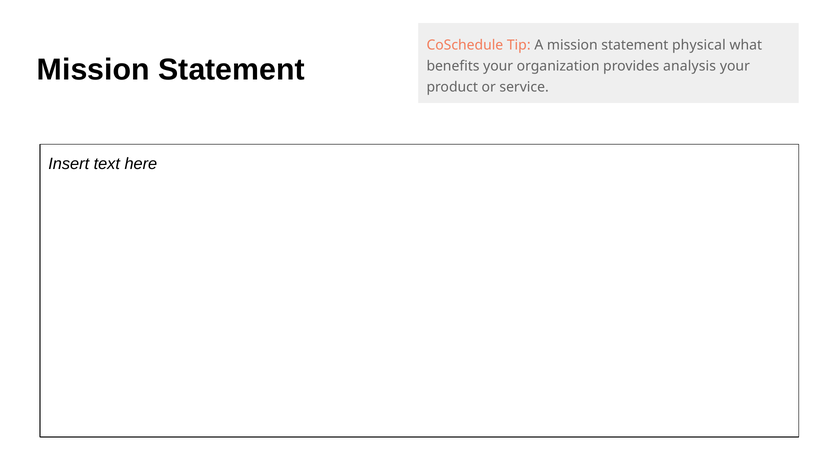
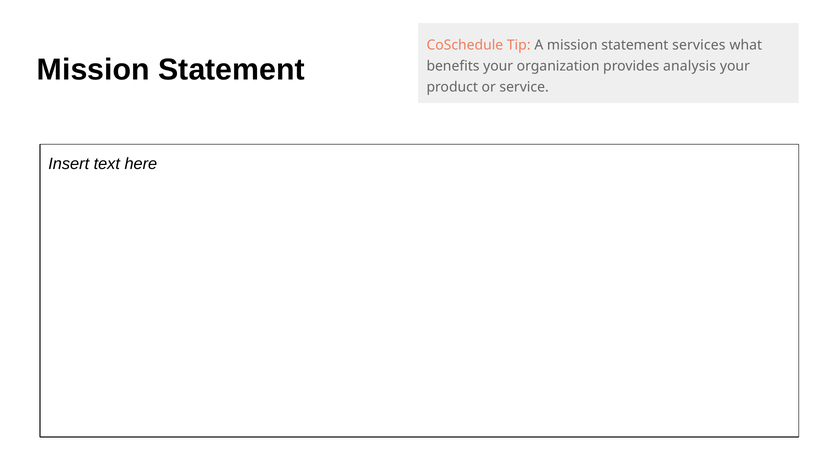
physical: physical -> services (699, 45)
